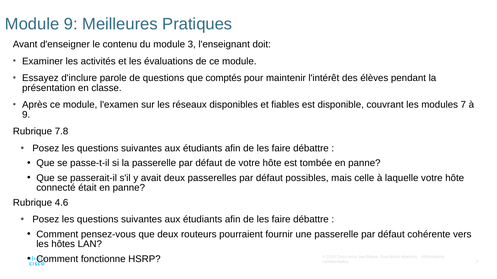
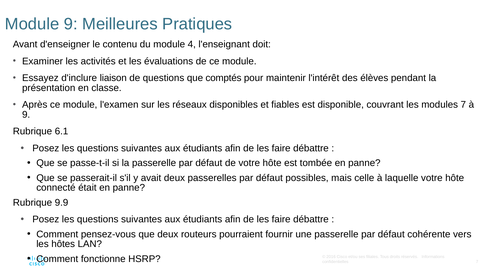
3: 3 -> 4 (192, 44)
parole: parole -> liaison (113, 78)
7.8: 7.8 -> 6.1 (62, 132)
4.6: 4.6 -> 9.9 (62, 203)
